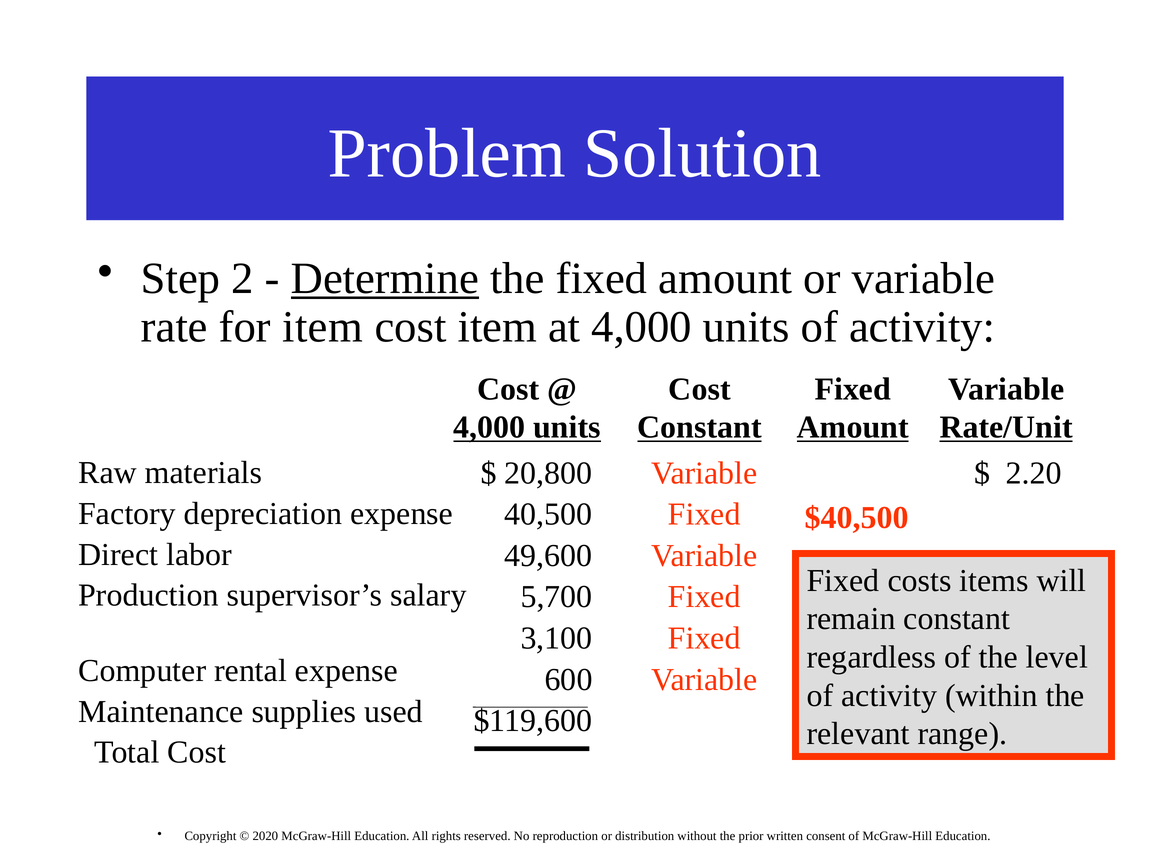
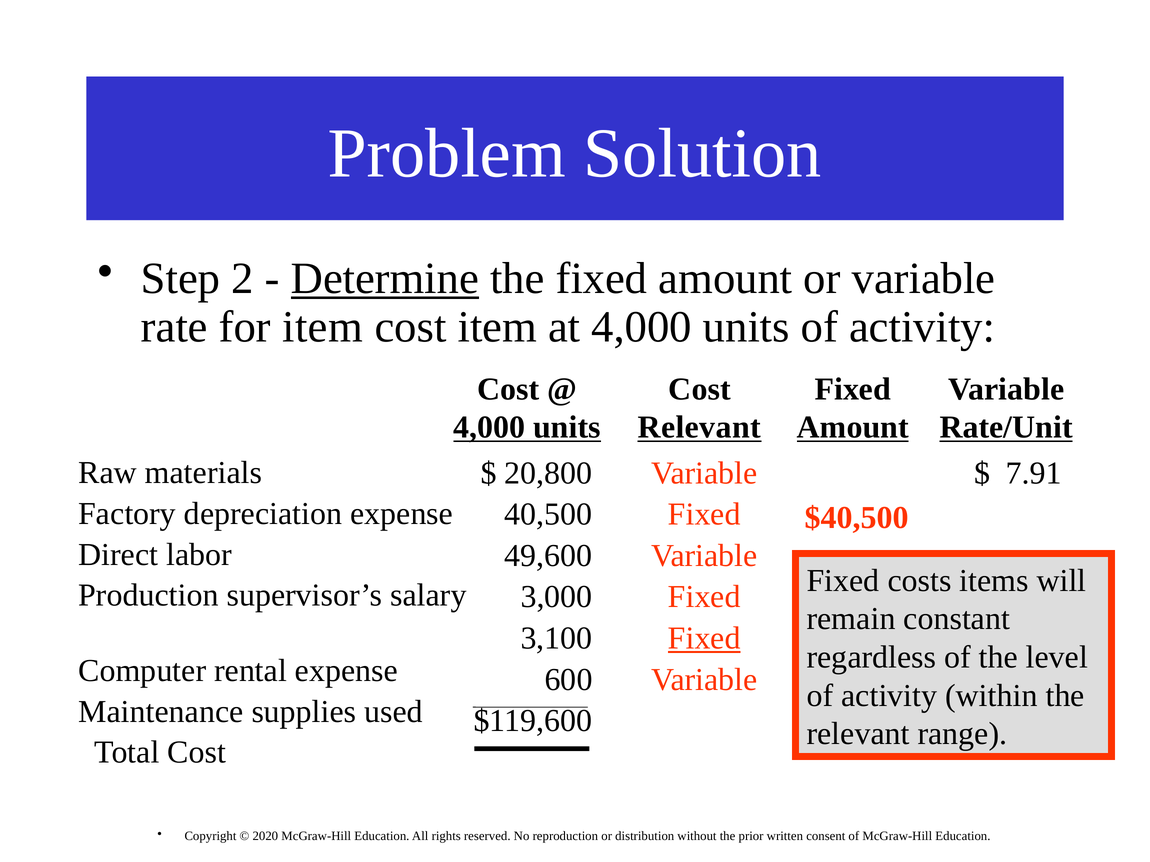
Constant: Constant -> Relevant (699, 428)
2.20: 2.20 -> 7.91 (1034, 473)
5,700: 5,700 -> 3,000 (556, 597)
Fixed underline: none -> present (704, 639)
